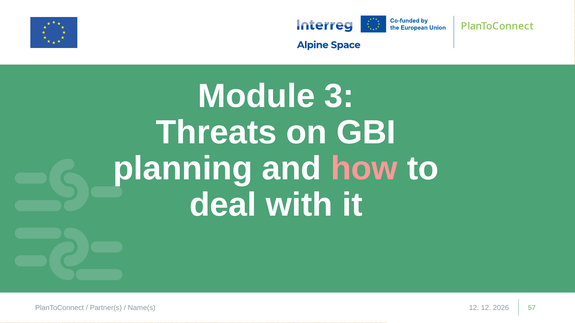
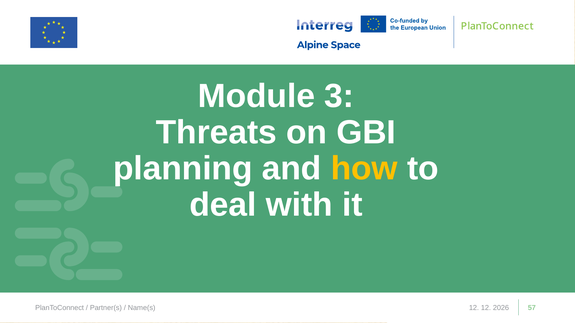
how colour: pink -> yellow (364, 169)
